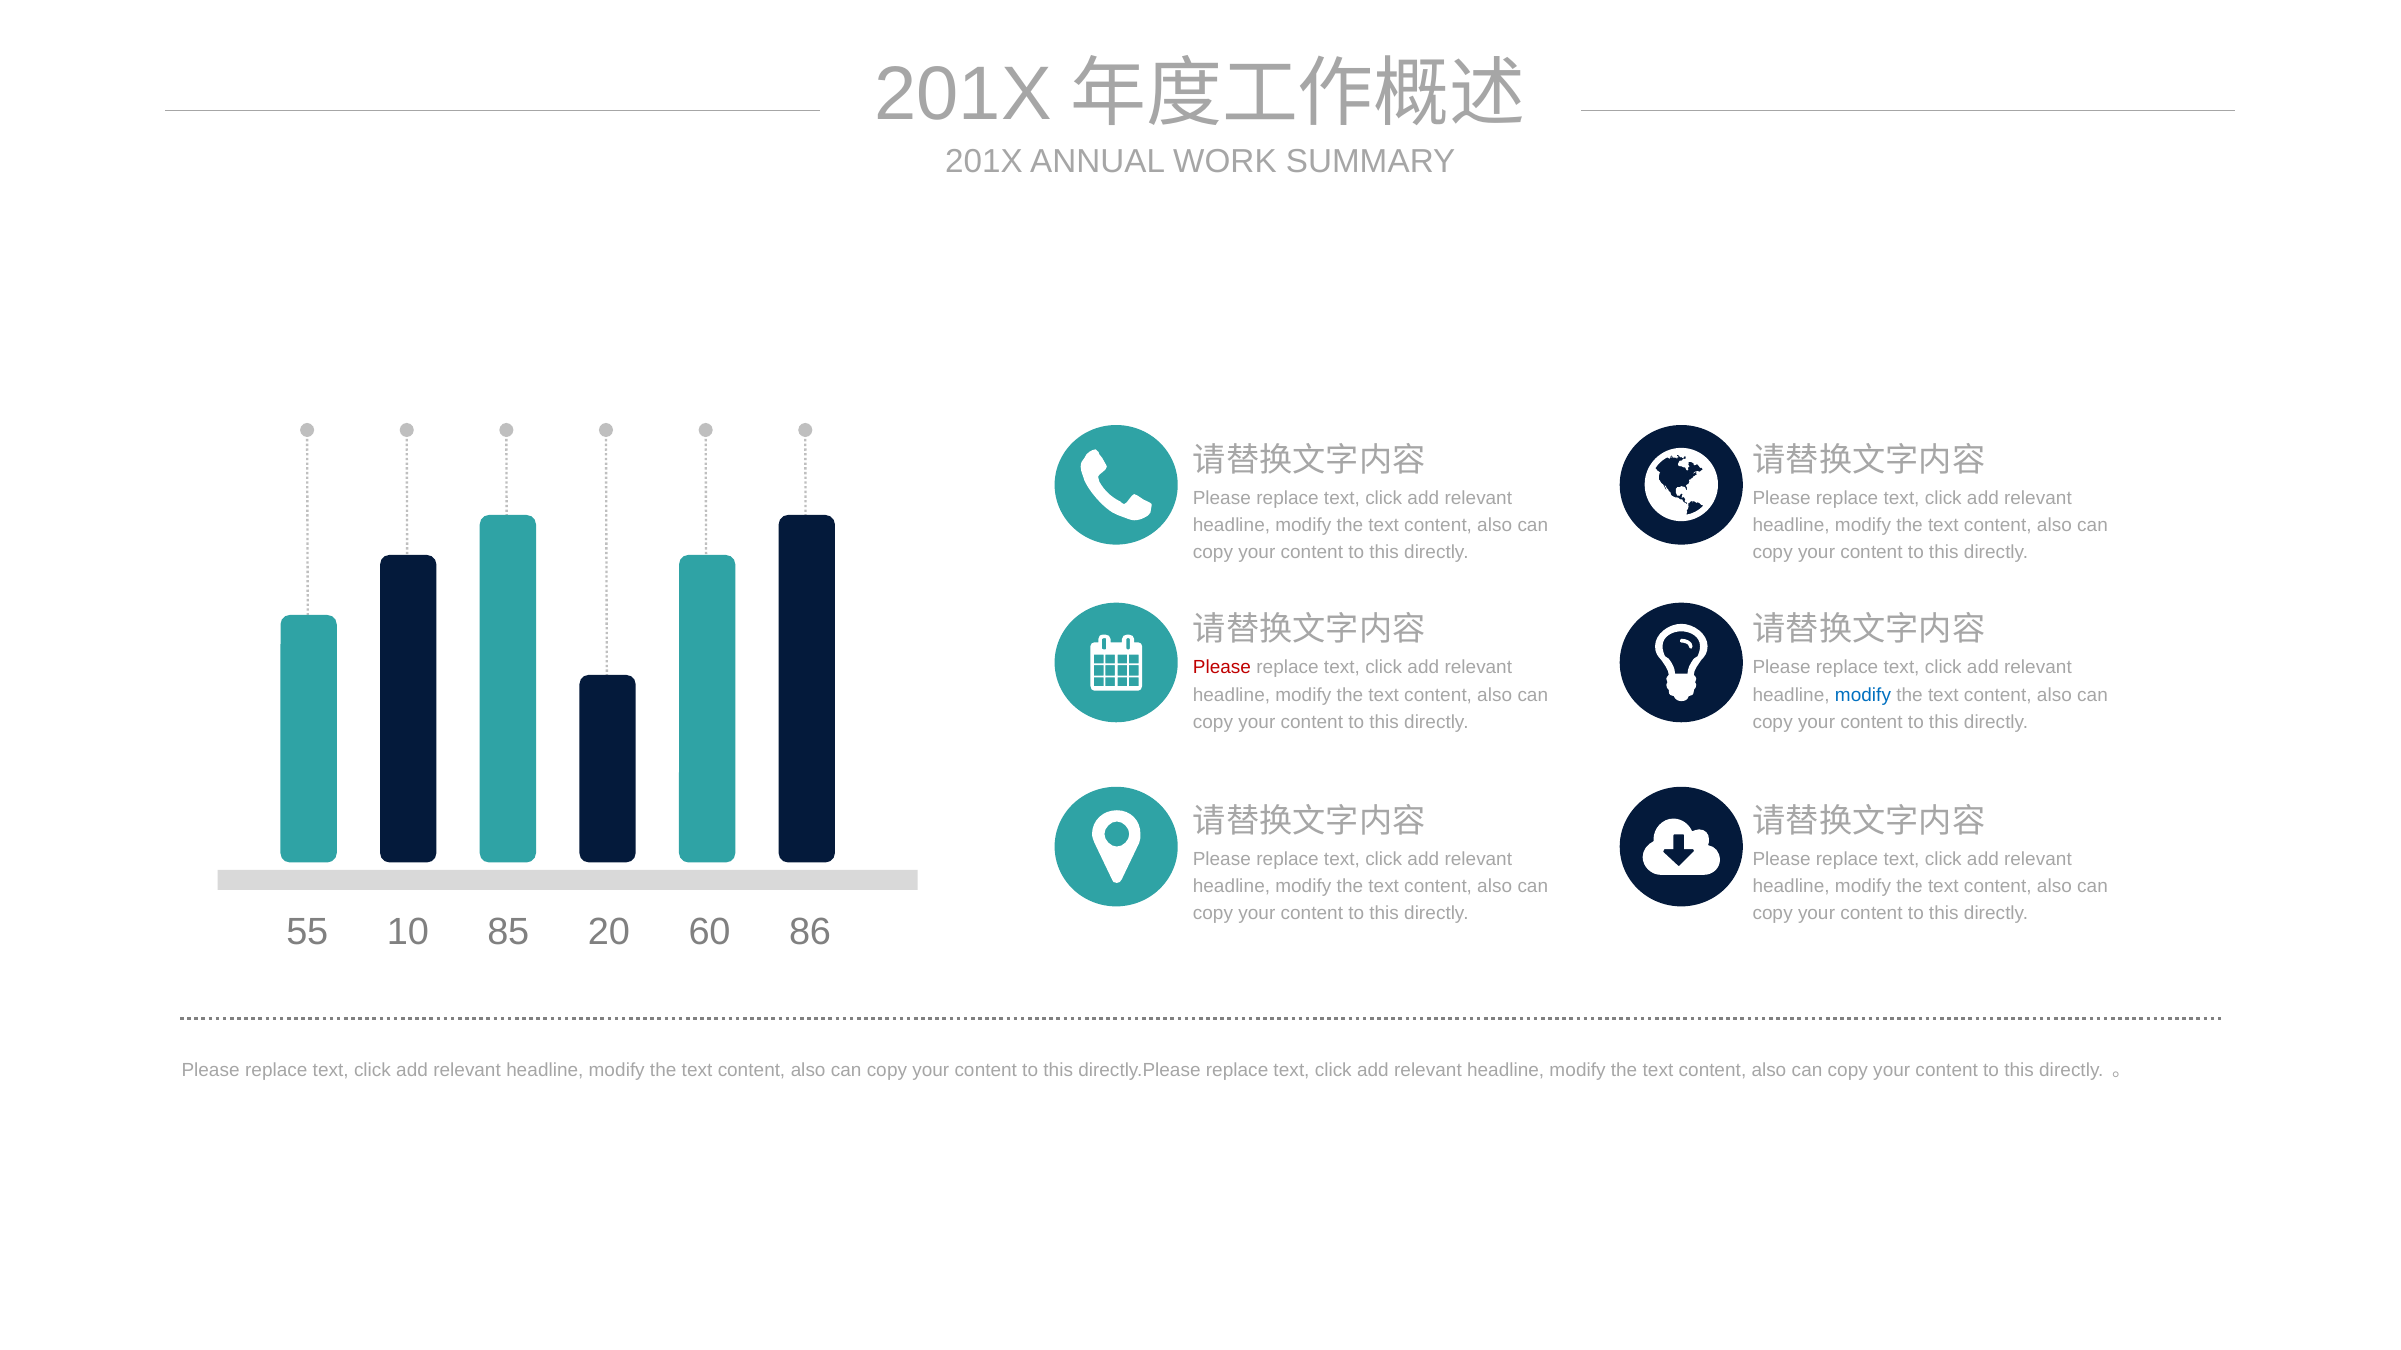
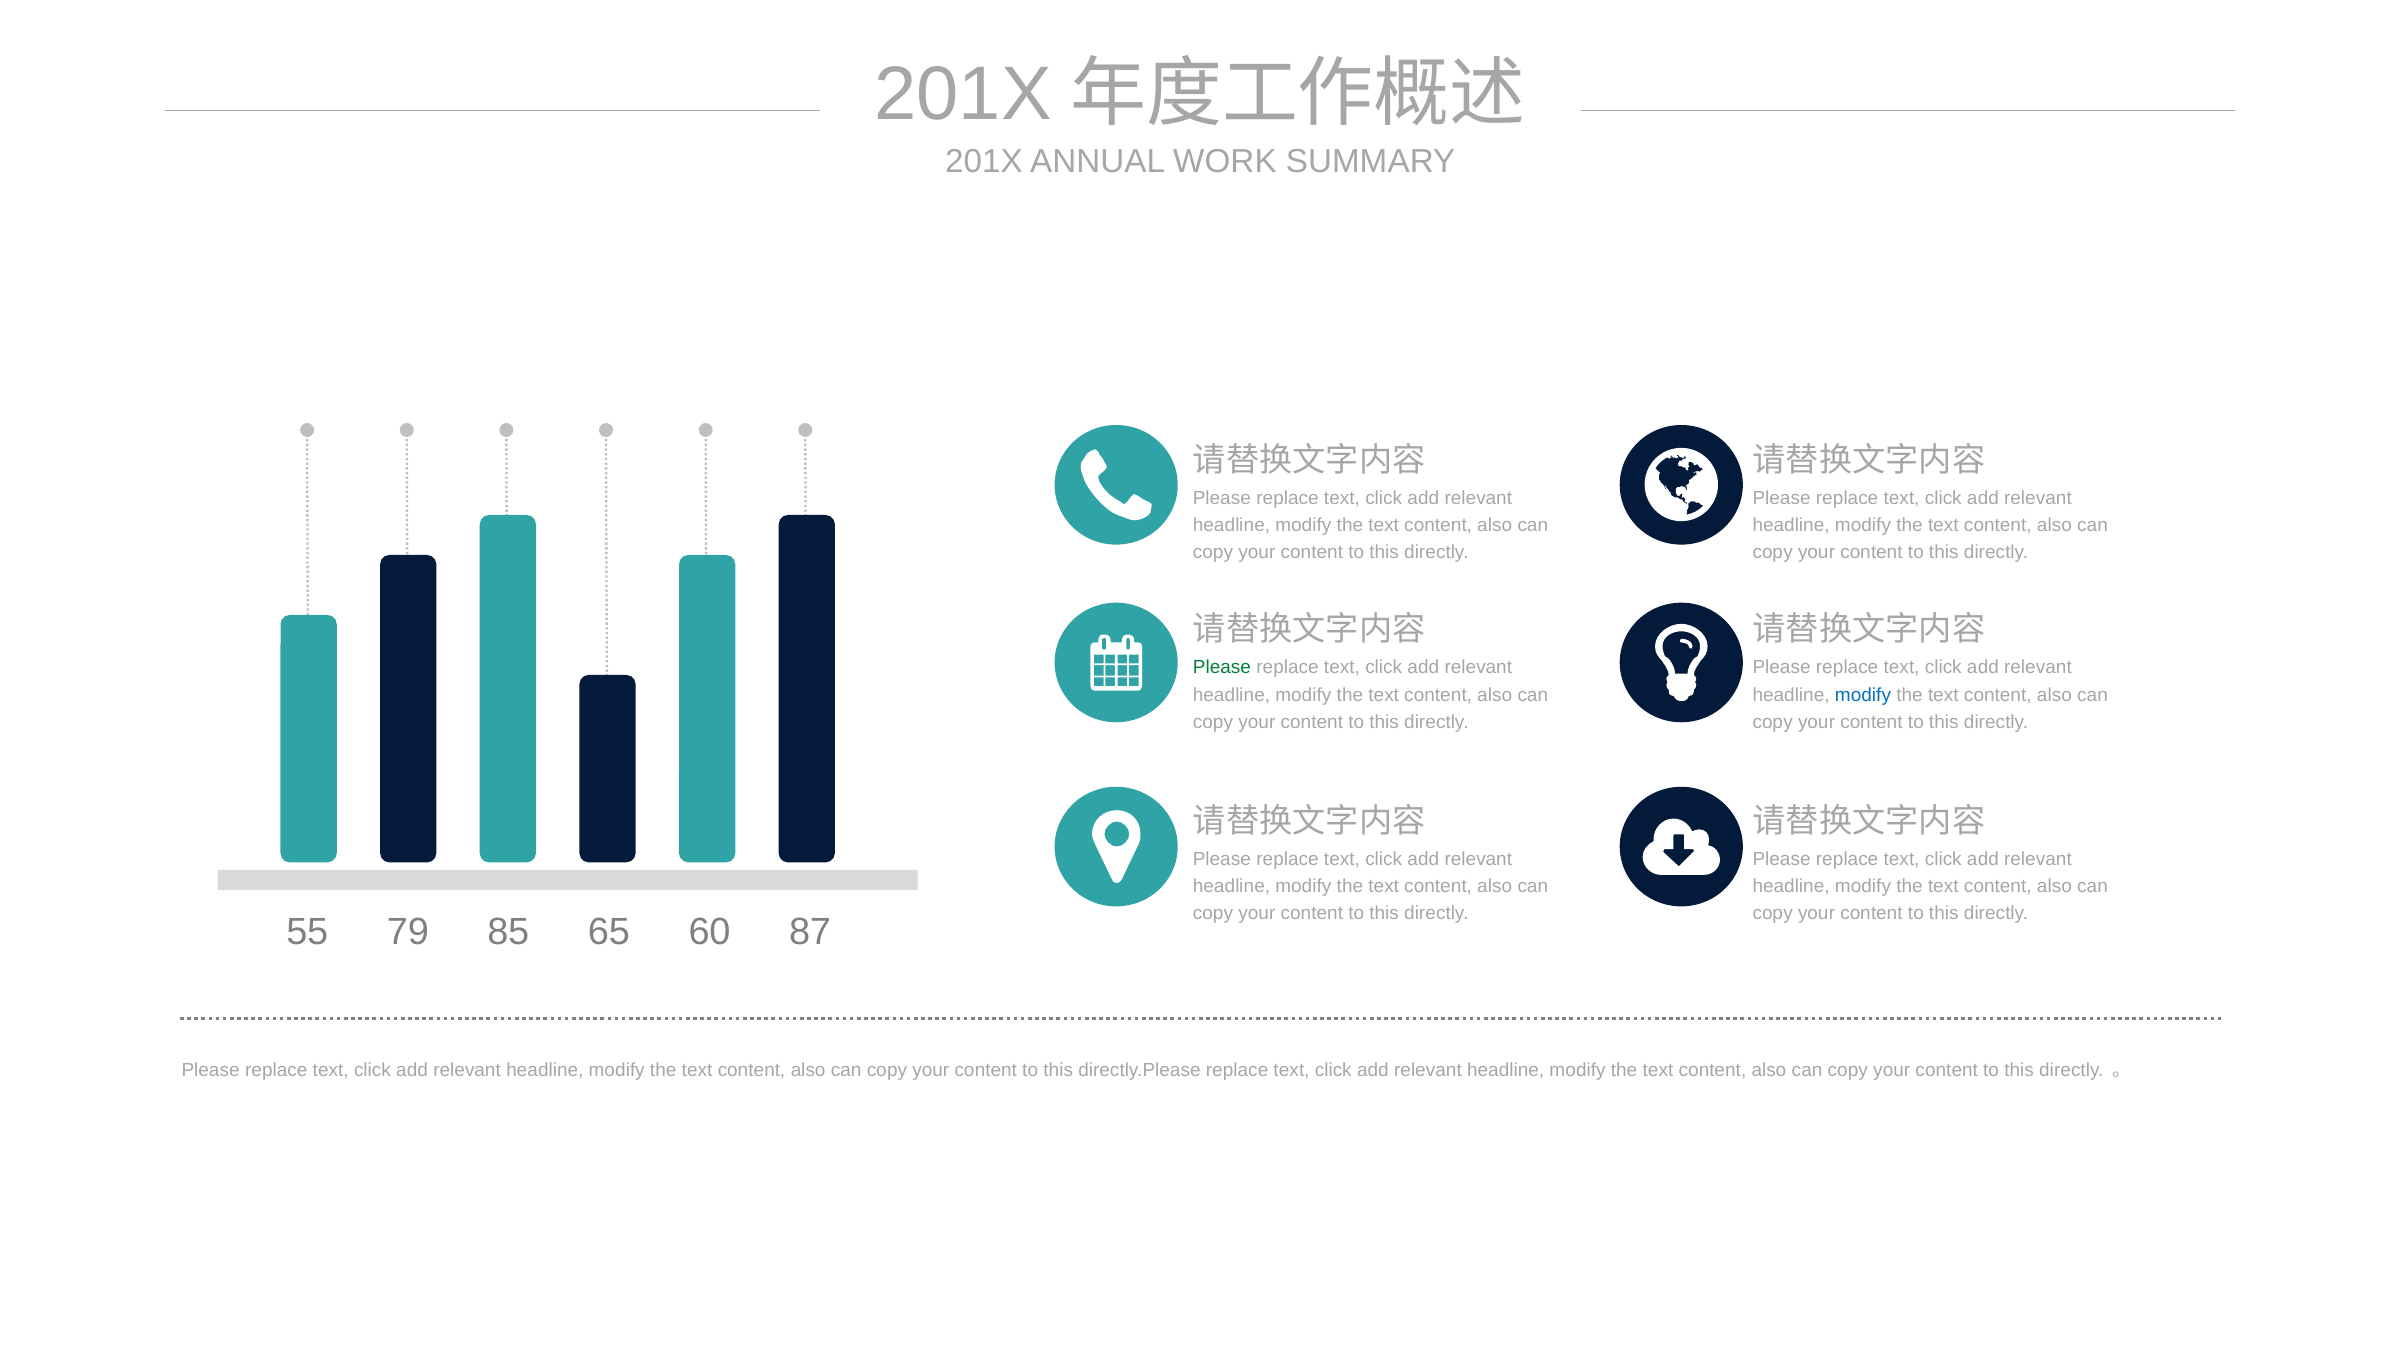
Please colour: red -> green (1222, 668)
10: 10 -> 79 (408, 933)
20: 20 -> 65 (609, 933)
86: 86 -> 87 (810, 933)
